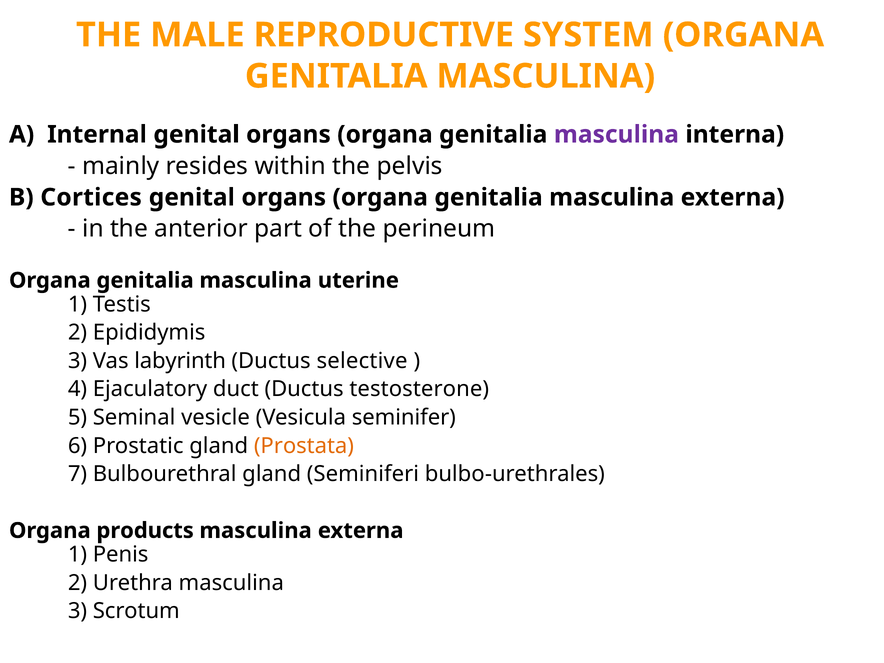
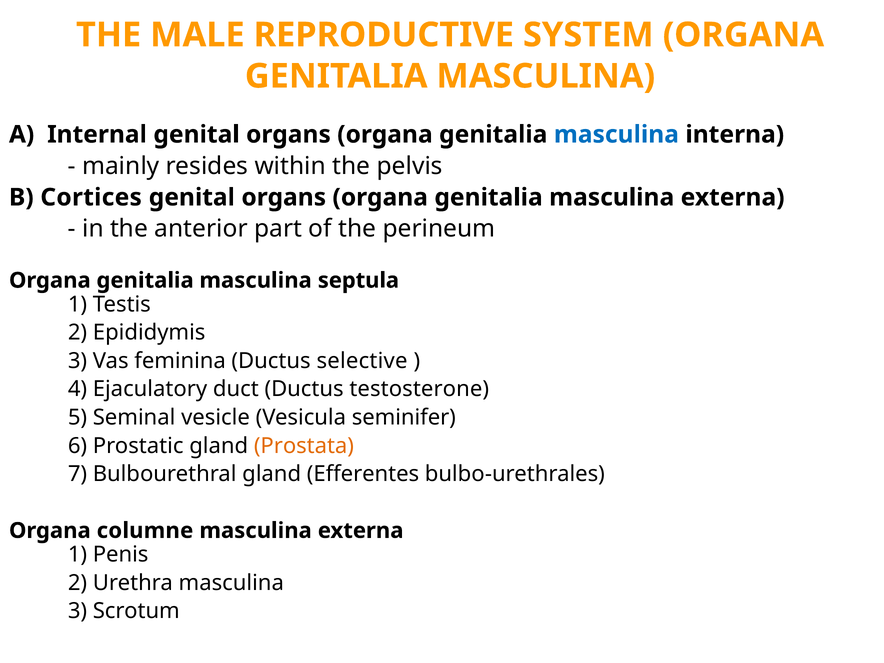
masculina colour: purple -> blue (616, 135)
uterine: uterine -> septula (358, 280)
labyrinth: labyrinth -> feminina (180, 361)
Seminiferi: Seminiferi -> Efferentes (363, 474)
products: products -> columne (145, 531)
